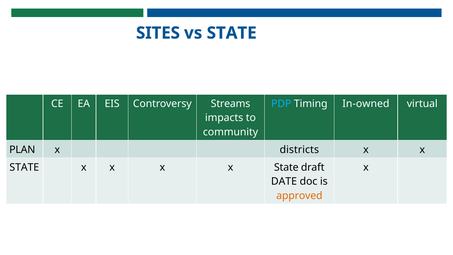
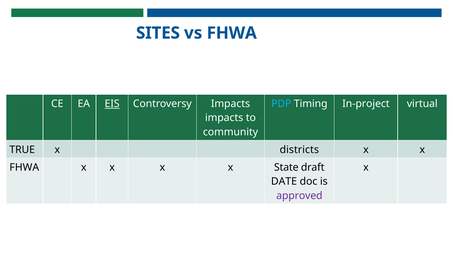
vs STATE: STATE -> FHWA (232, 33)
EIS underline: none -> present (112, 104)
Controversy Streams: Streams -> Impacts (231, 104)
In-owned: In-owned -> In-project (366, 104)
PLAN: PLAN -> TRUE (22, 150)
STATE: STATE -> FHWA (24, 167)
approved colour: orange -> purple (299, 195)
